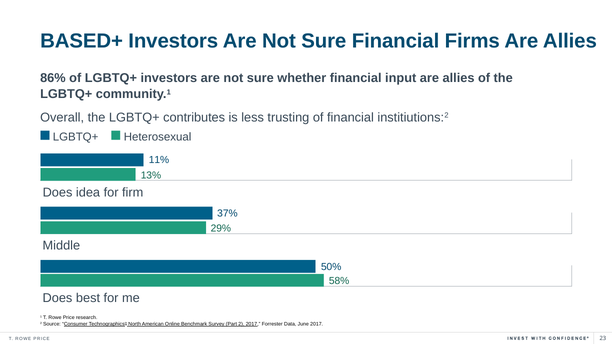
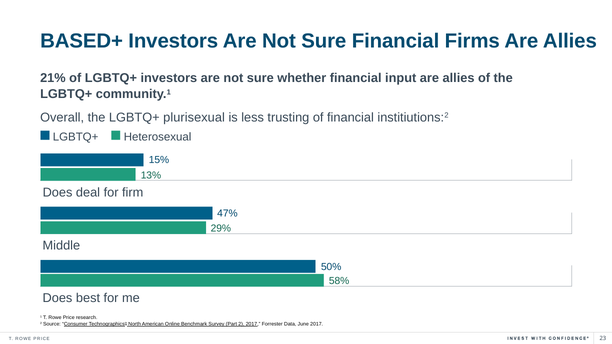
86%: 86% -> 21% (53, 78)
contributes: contributes -> plurisexual (194, 118)
11%: 11% -> 15% (159, 160)
idea: idea -> deal (88, 193)
37%: 37% -> 47% (227, 214)
